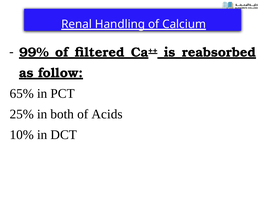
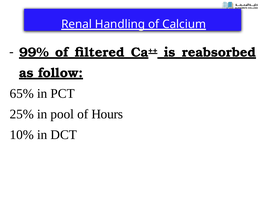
both: both -> pool (62, 114)
Acids: Acids -> Hours (107, 114)
